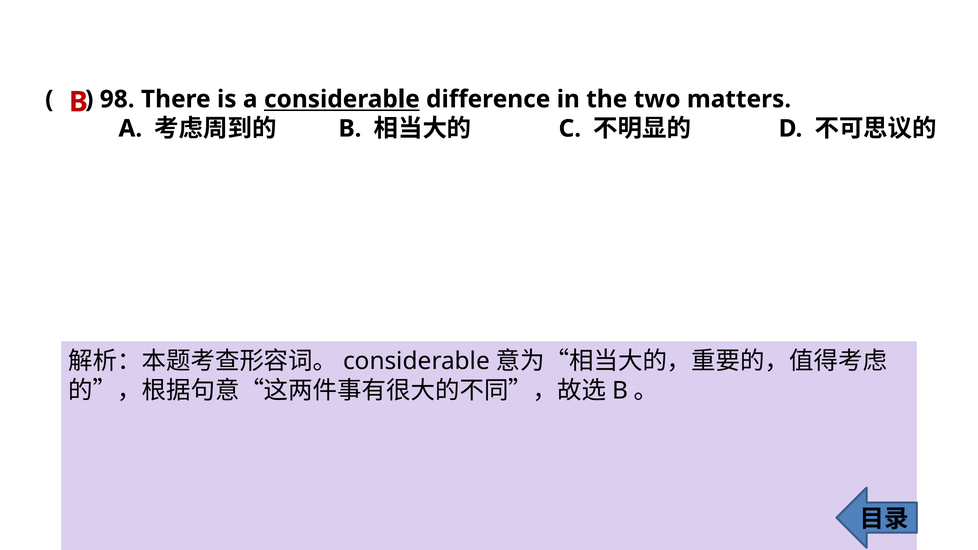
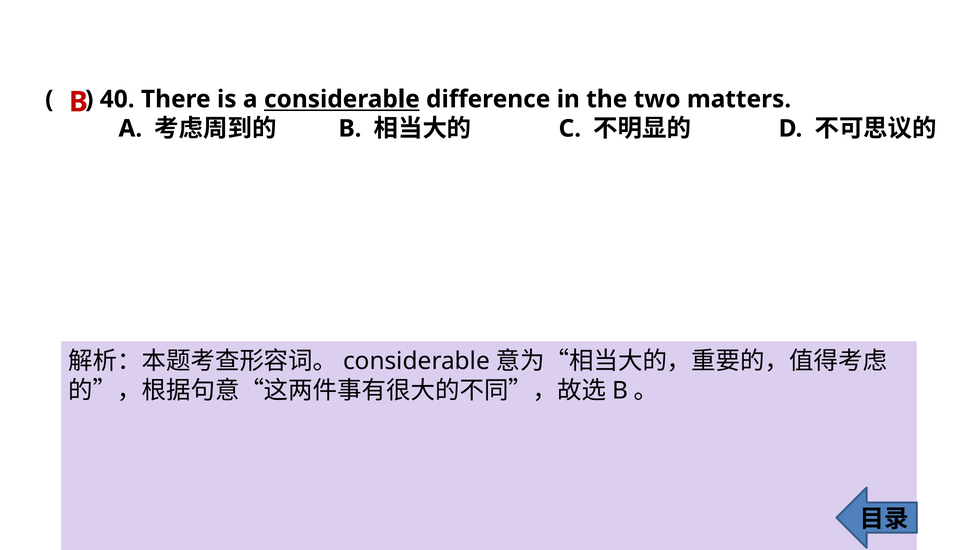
98: 98 -> 40 (117, 99)
